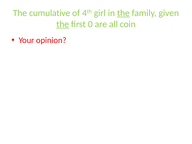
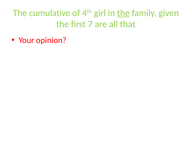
the underline: present -> none (63, 24)
0: 0 -> 7 (90, 24)
coin: coin -> that (128, 24)
